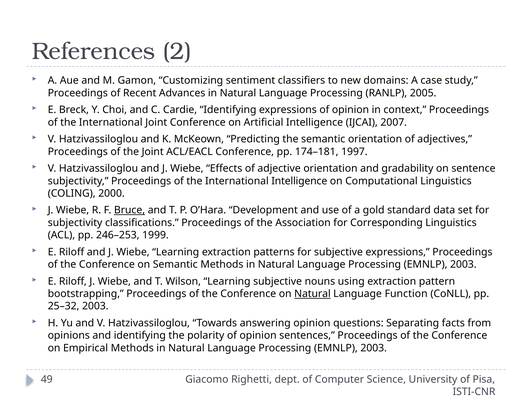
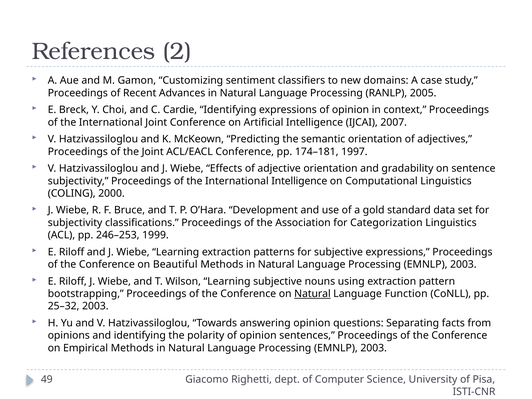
Bruce underline: present -> none (130, 210)
Corresponding: Corresponding -> Categorization (386, 223)
on Semantic: Semantic -> Beautiful (175, 264)
